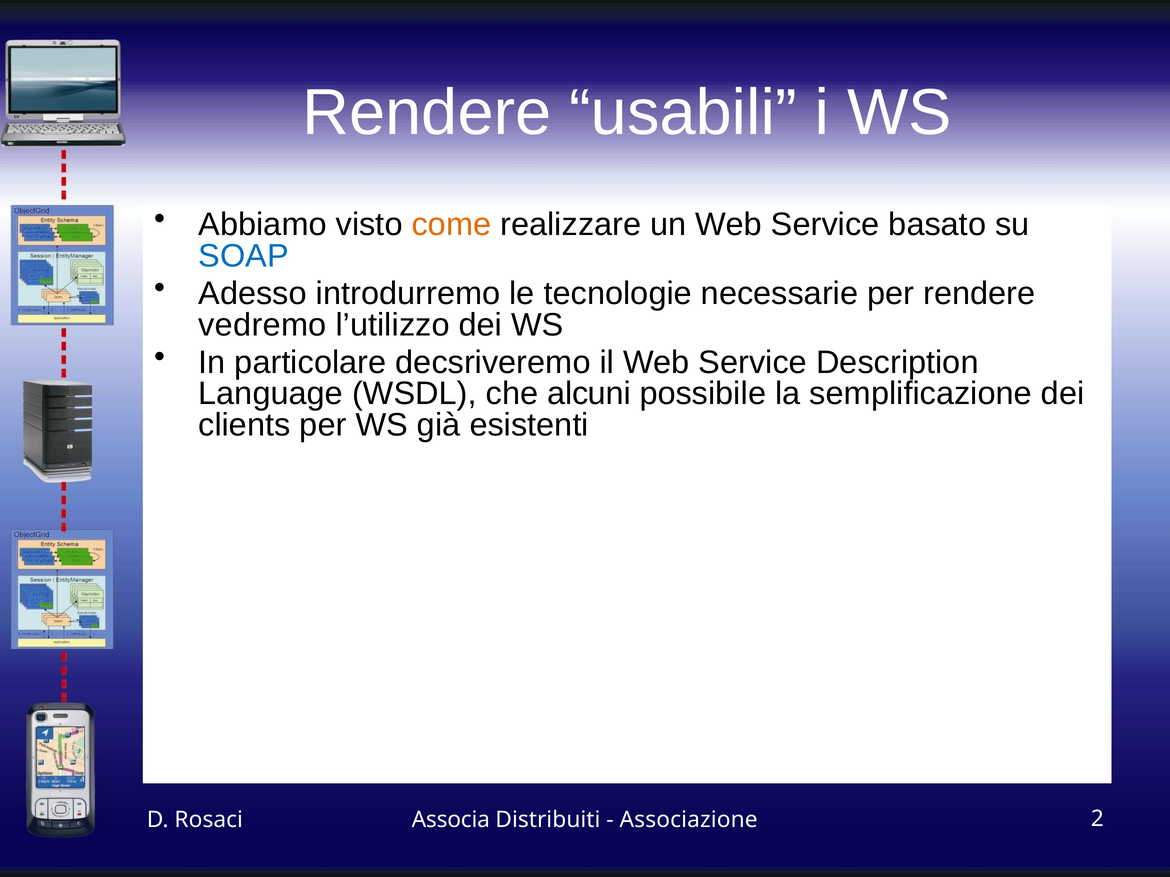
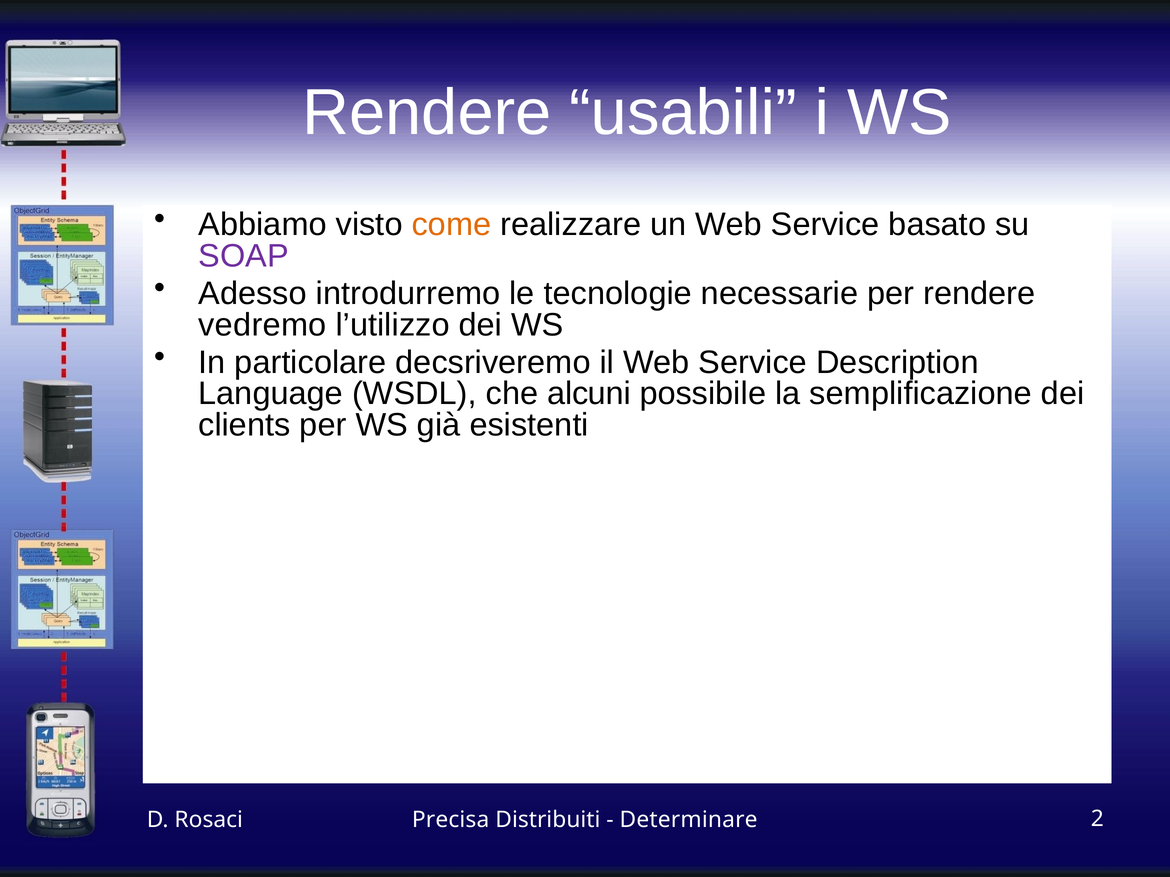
SOAP colour: blue -> purple (244, 256)
Associa: Associa -> Precisa (451, 820)
Associazione: Associazione -> Determinare (689, 820)
